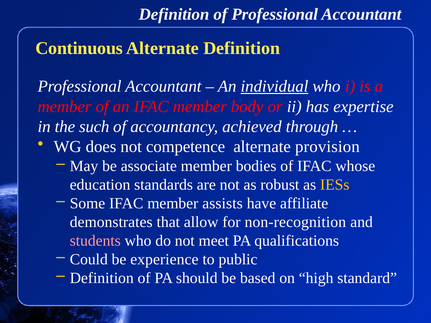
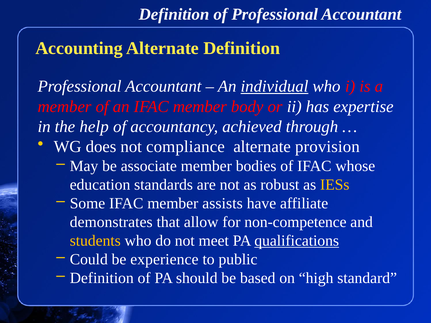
Continuous: Continuous -> Accounting (79, 48)
such: such -> help (94, 127)
competence: competence -> compliance (185, 147)
non-recognition: non-recognition -> non-competence (295, 222)
students colour: pink -> yellow (95, 241)
qualifications underline: none -> present (297, 241)
